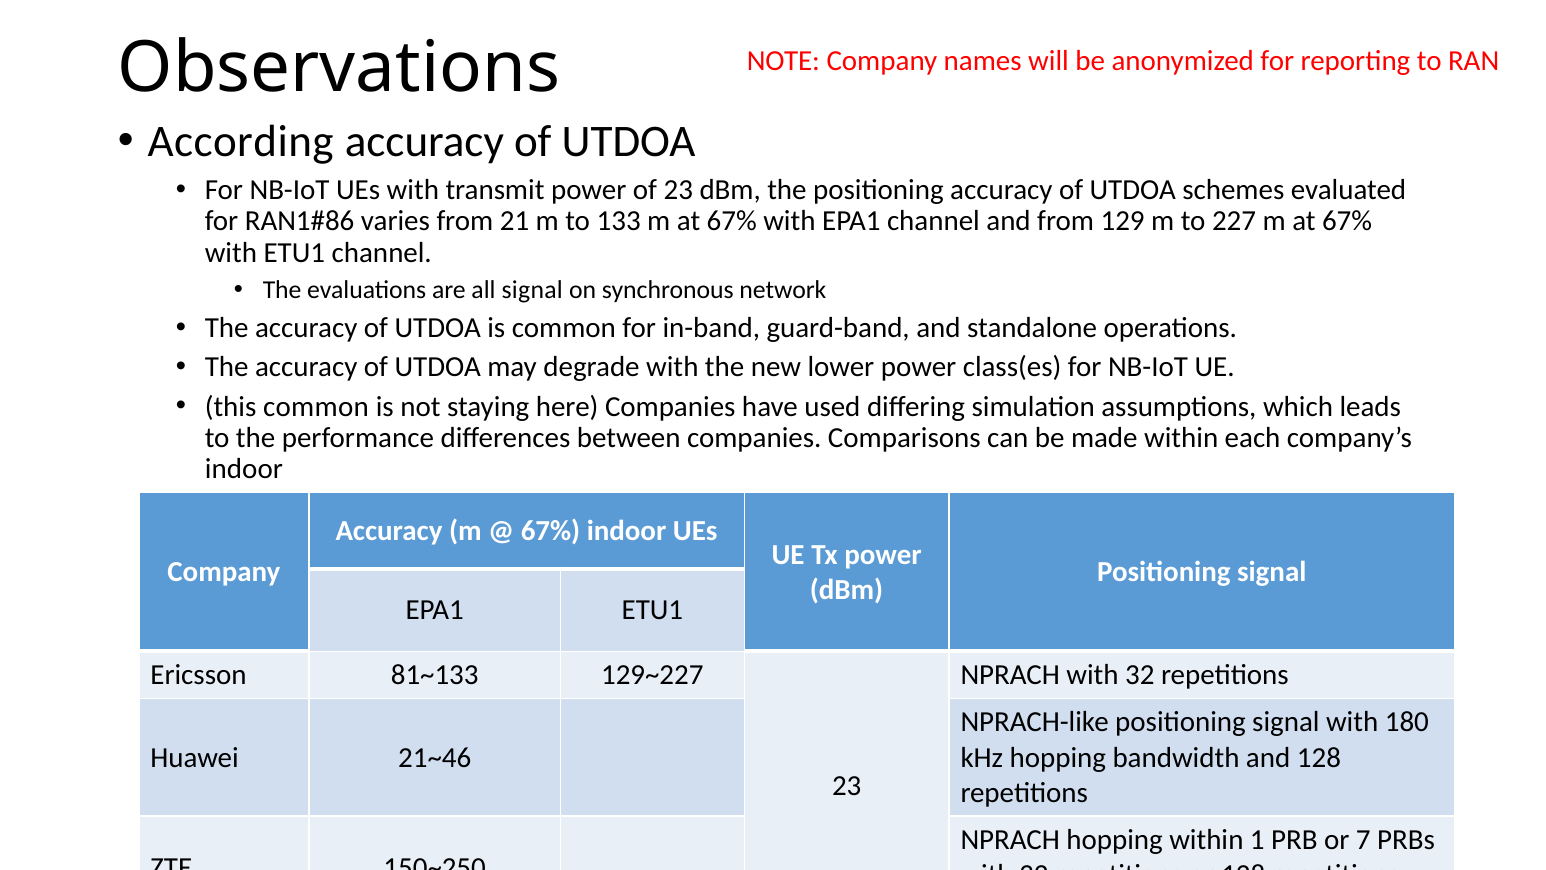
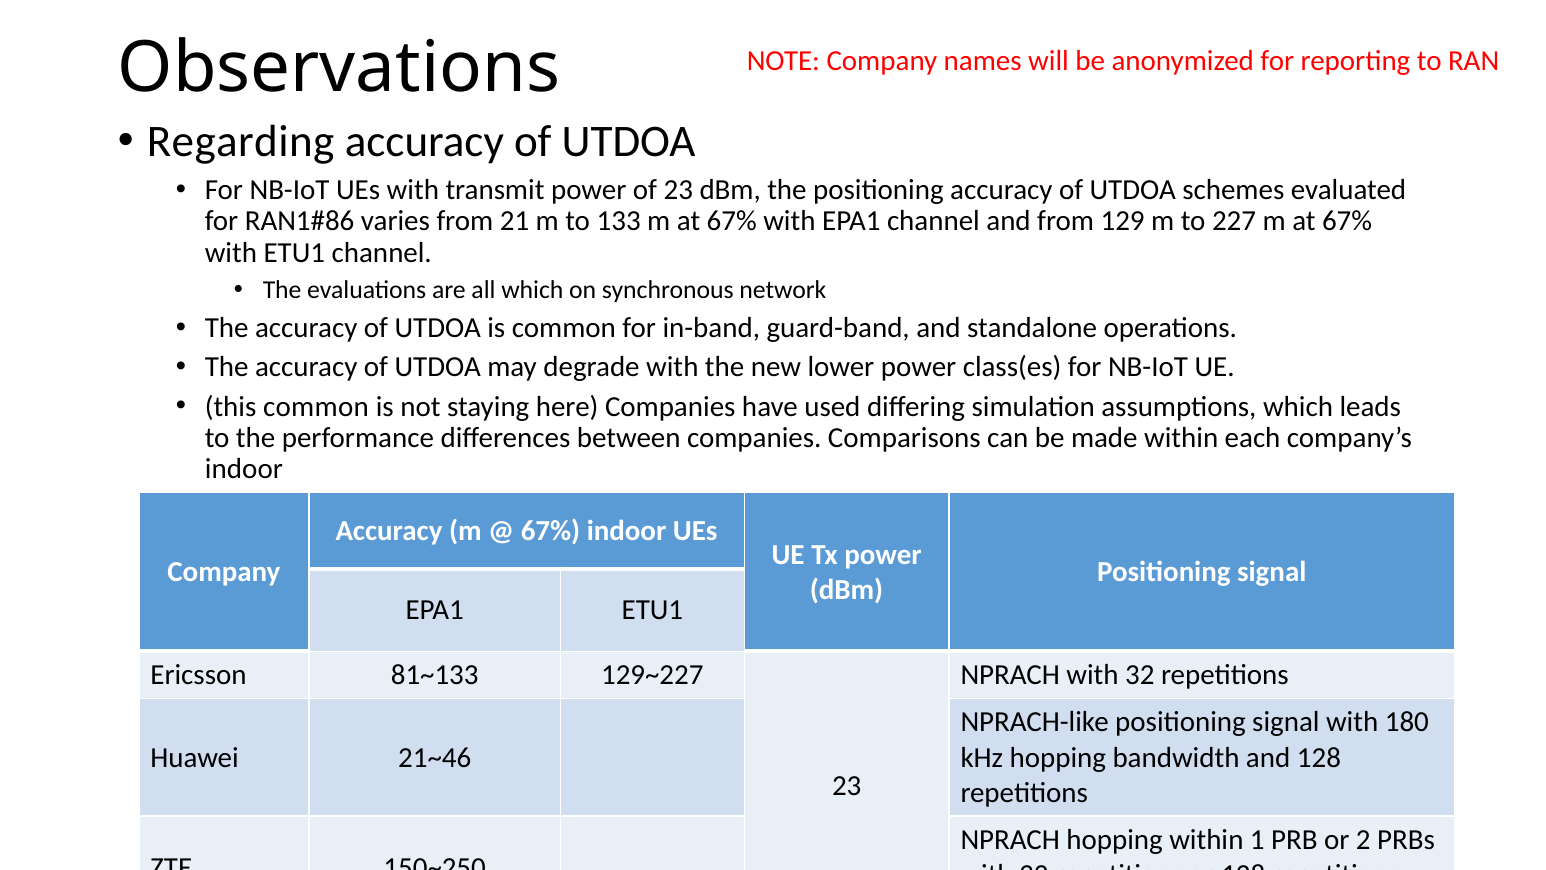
According: According -> Regarding (241, 142)
all signal: signal -> which (532, 290)
7: 7 -> 2 (1363, 840)
